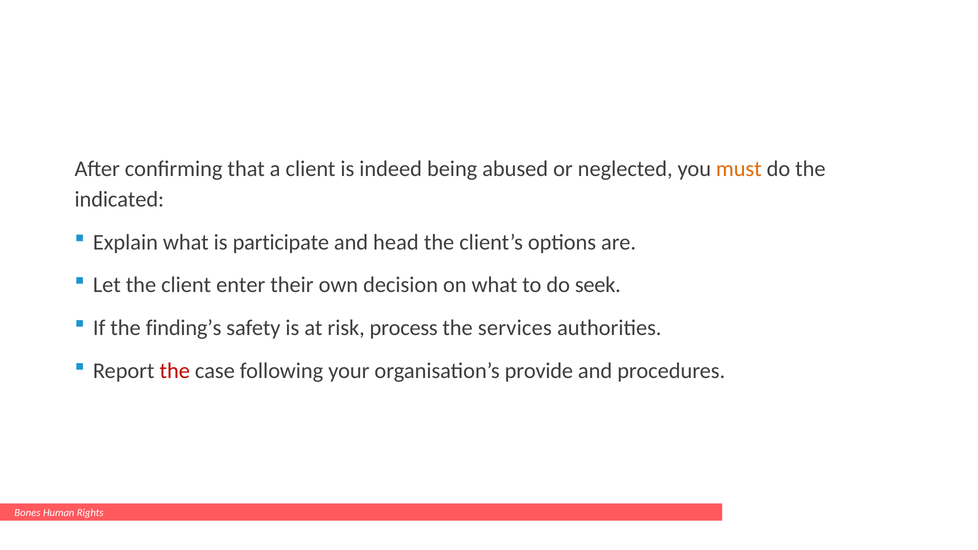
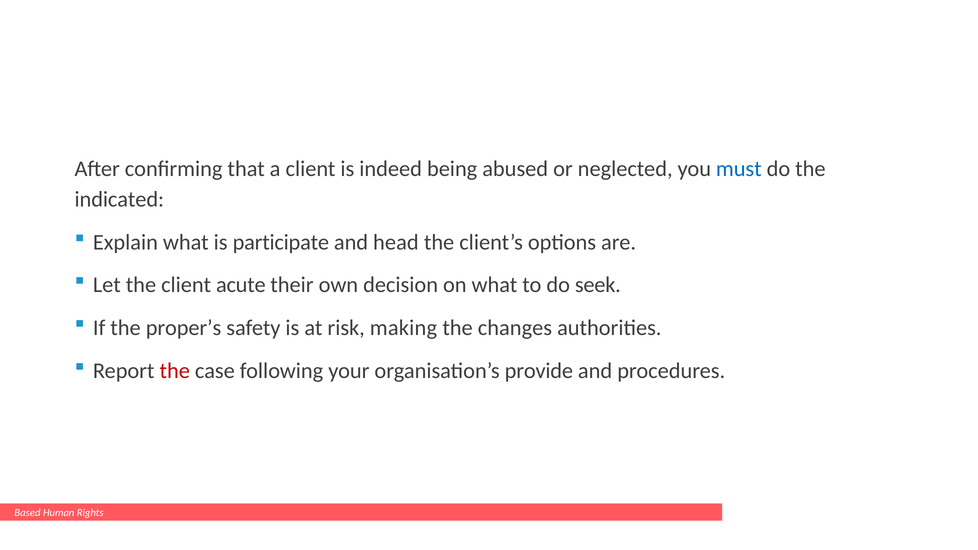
must colour: orange -> blue (739, 169)
enter: enter -> acute (241, 285)
finding’s: finding’s -> proper’s (184, 328)
process: process -> making (403, 328)
services: services -> changes (515, 328)
Bones: Bones -> Based (27, 513)
